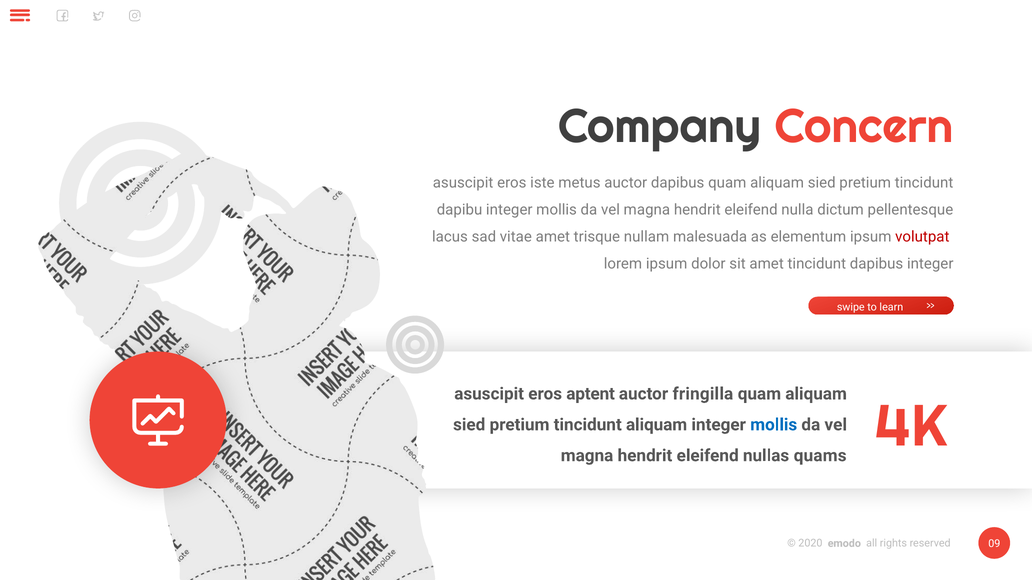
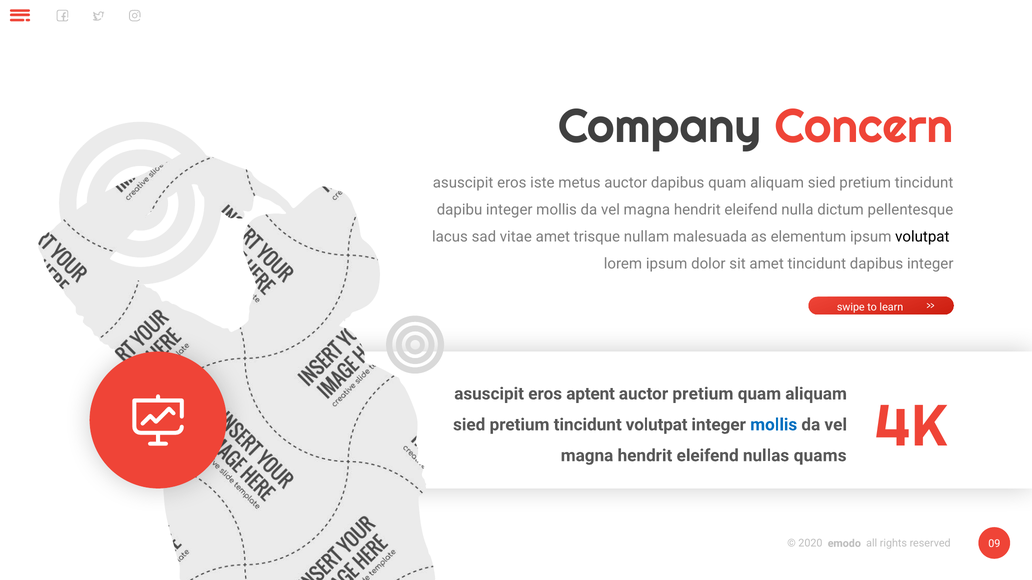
volutpat colour: red -> black (922, 237)
auctor fringilla: fringilla -> pretium (703, 394)
tincidunt aliquam: aliquam -> volutpat (657, 425)
